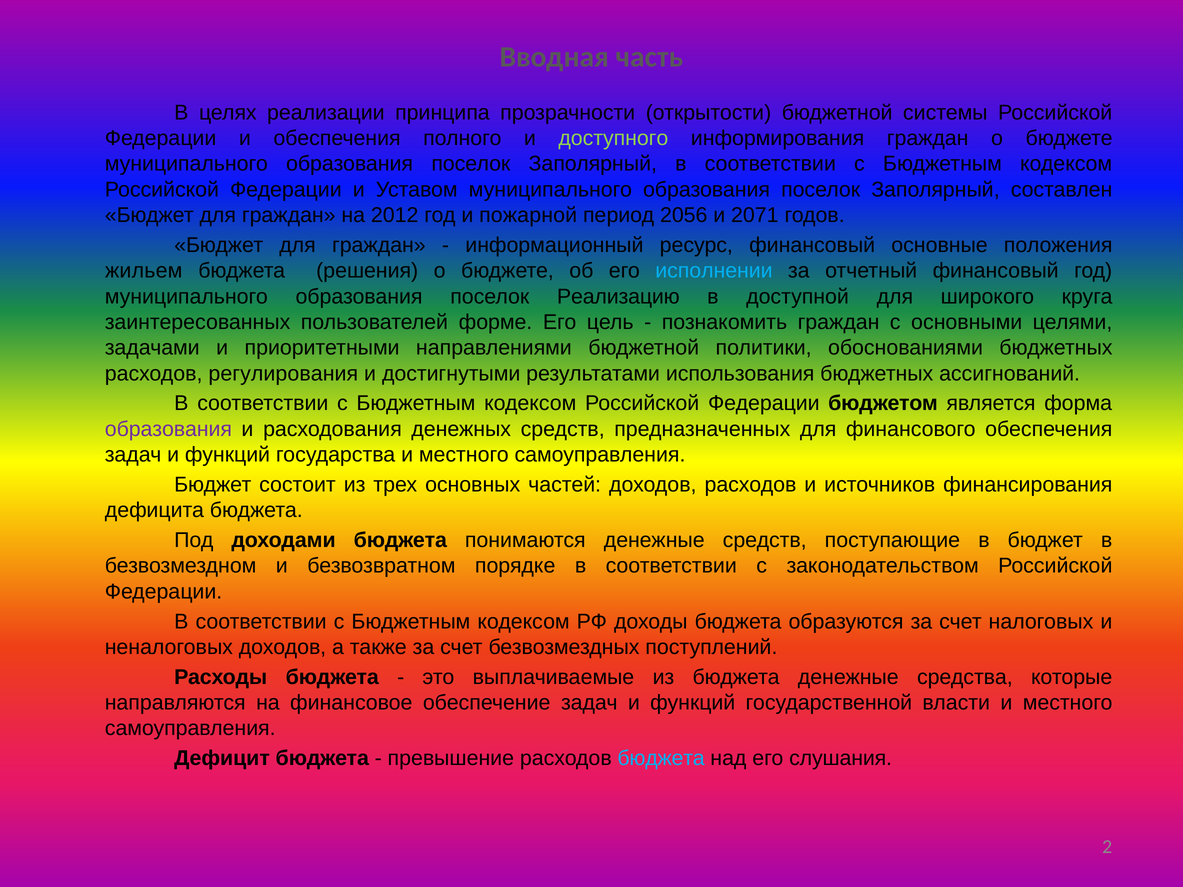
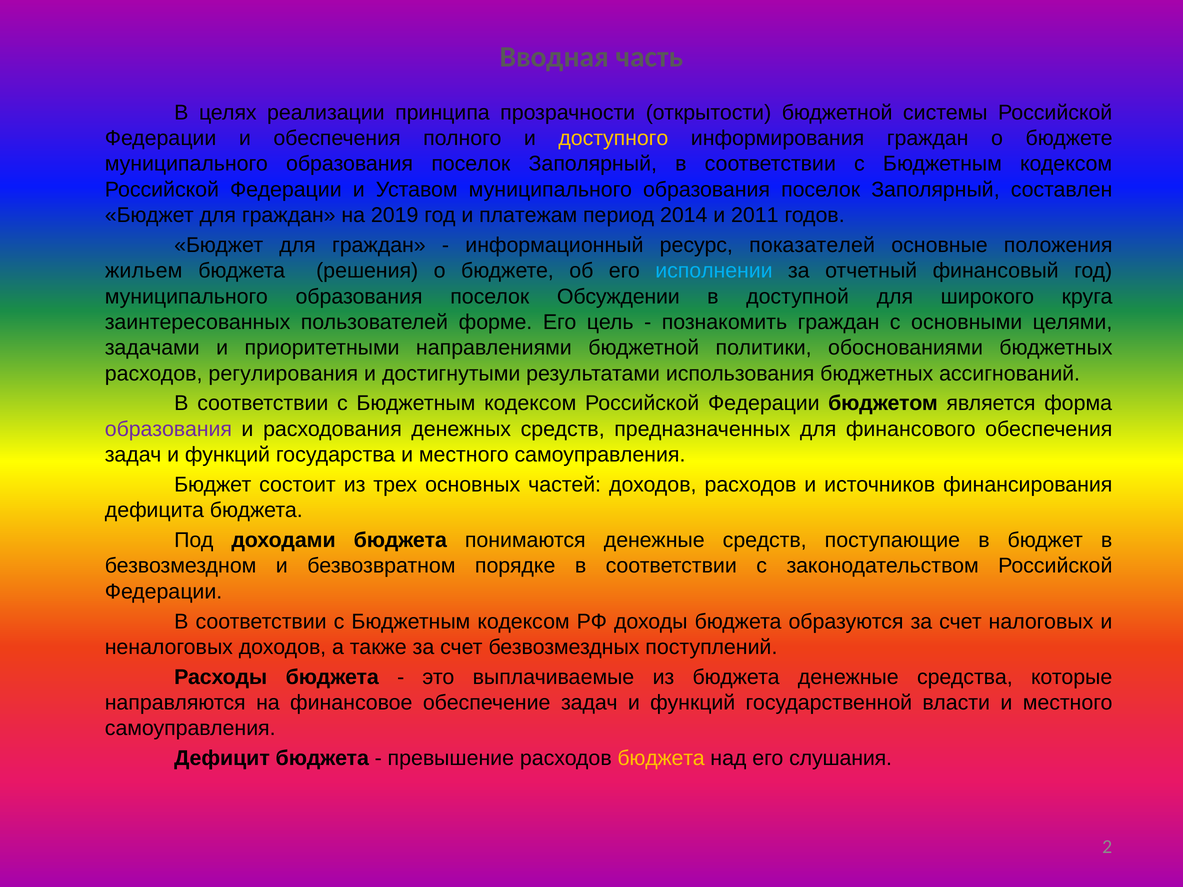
доступного colour: light green -> yellow (613, 138)
2012: 2012 -> 2019 (395, 215)
пожарной: пожарной -> платежам (528, 215)
2056: 2056 -> 2014 (684, 215)
2071: 2071 -> 2011 (755, 215)
ресурс финансовый: финансовый -> показателей (812, 245)
Реализацию: Реализацию -> Обсуждении (618, 297)
бюджета colour: light blue -> yellow (661, 759)
